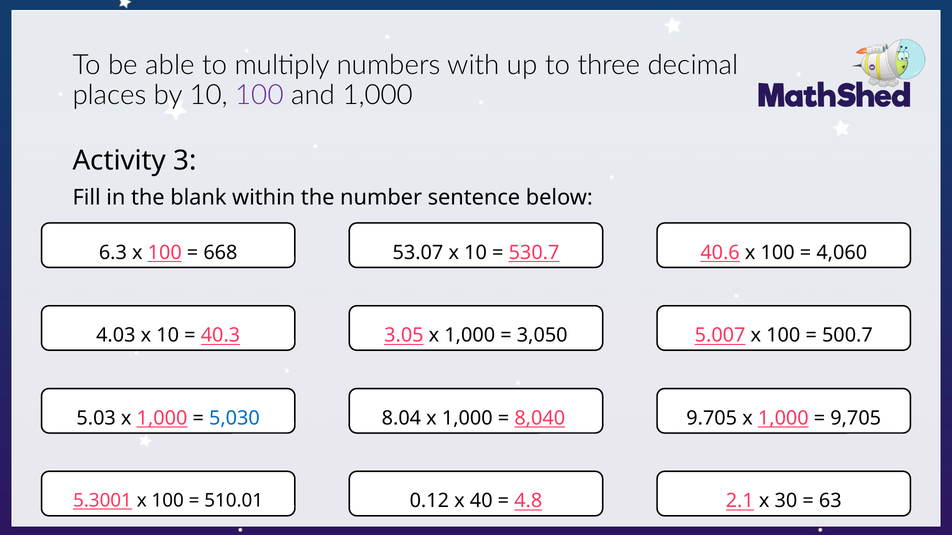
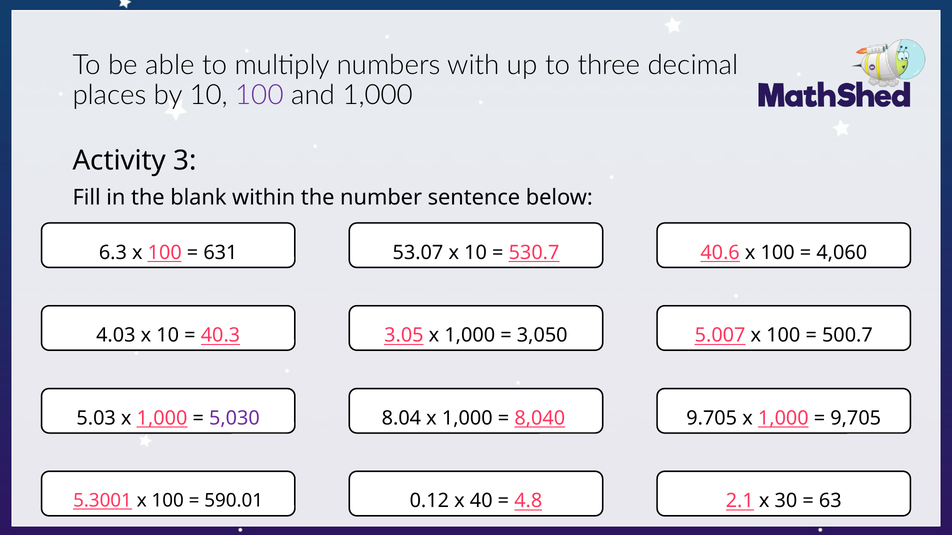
668: 668 -> 631 (220, 253)
5,030 colour: blue -> purple (234, 418)
510.01: 510.01 -> 590.01 (234, 501)
